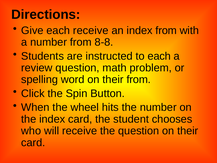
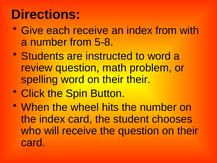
8-8: 8-8 -> 5-8 (104, 42)
to each: each -> word (159, 56)
their from: from -> their (139, 79)
